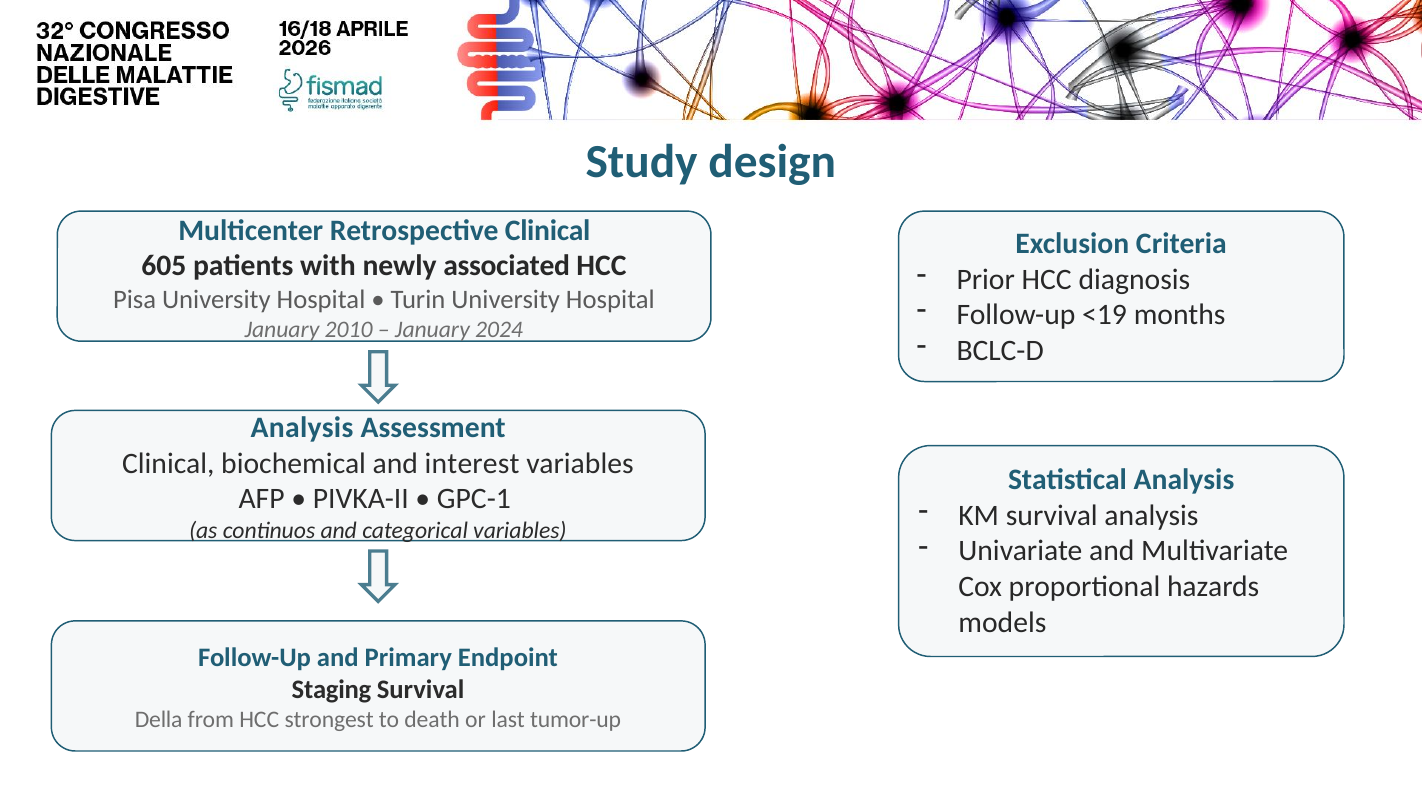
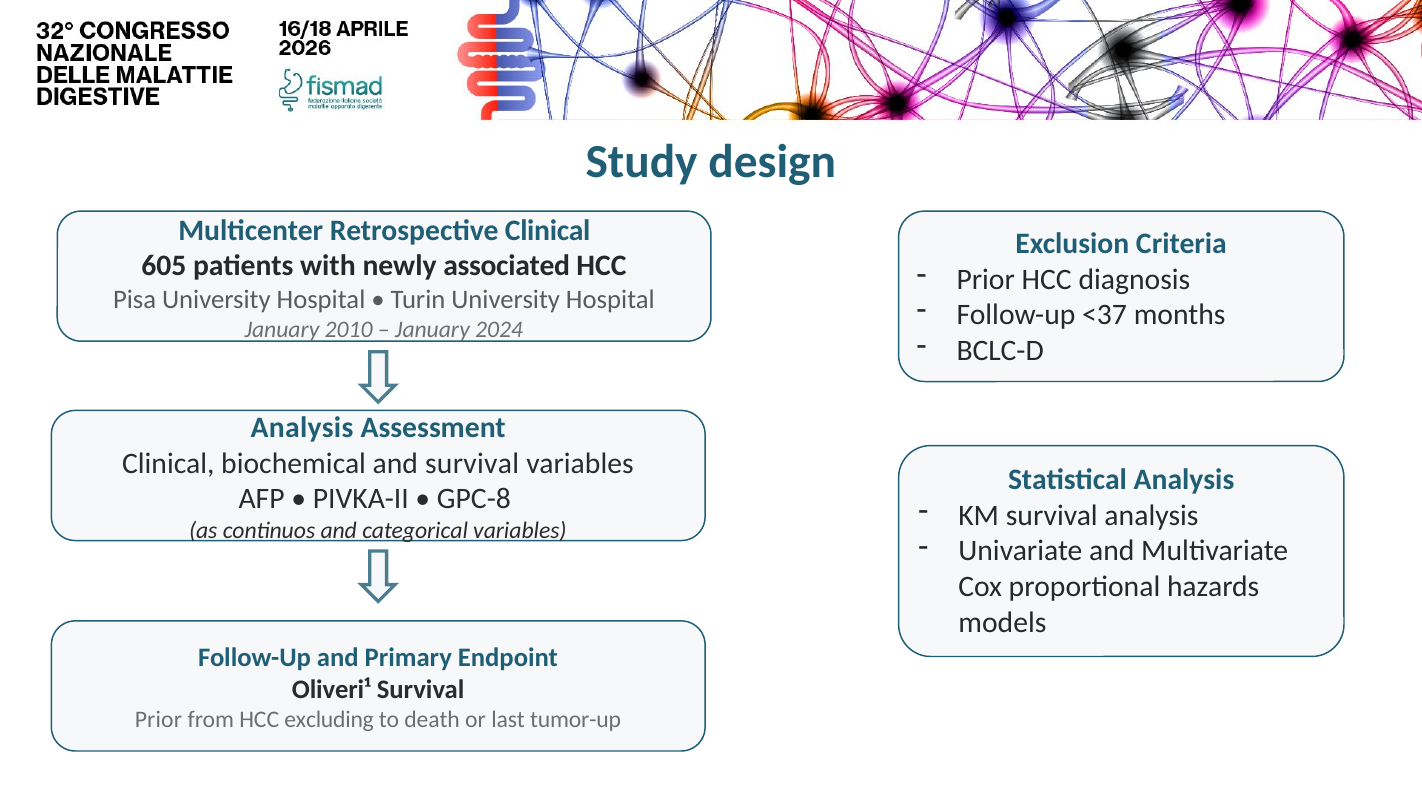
<19: <19 -> <37 (1105, 315)
and interest: interest -> survival (472, 463)
GPC-1: GPC-1 -> GPC-8 (474, 499)
Staging: Staging -> Oliveri¹ (331, 689)
Della: Della -> Prior (158, 719)
strongest: strongest -> excluding (329, 719)
